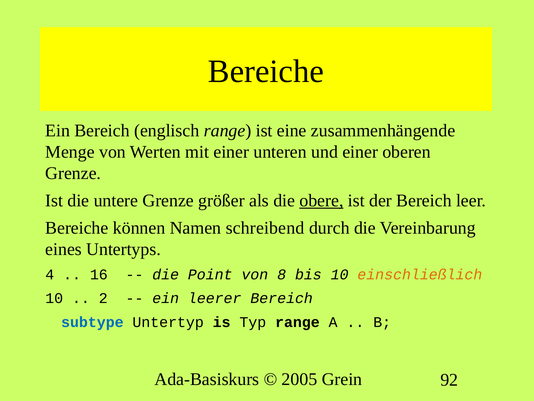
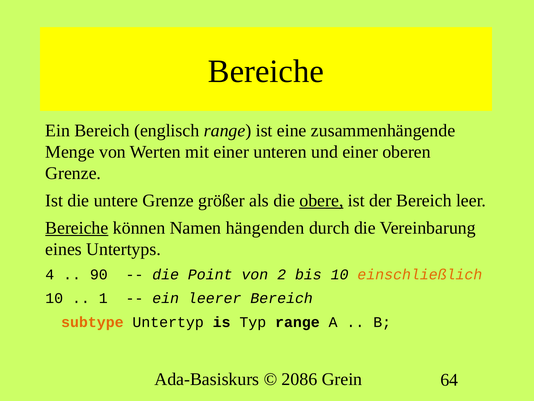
Bereiche underline: none -> present (77, 228)
schreibend: schreibend -> hängenden (265, 228)
16: 16 -> 90 (99, 274)
8: 8 -> 2 (282, 274)
2: 2 -> 1 (103, 298)
subtype colour: blue -> orange (92, 322)
2005: 2005 -> 2086 (299, 379)
92: 92 -> 64 (449, 380)
